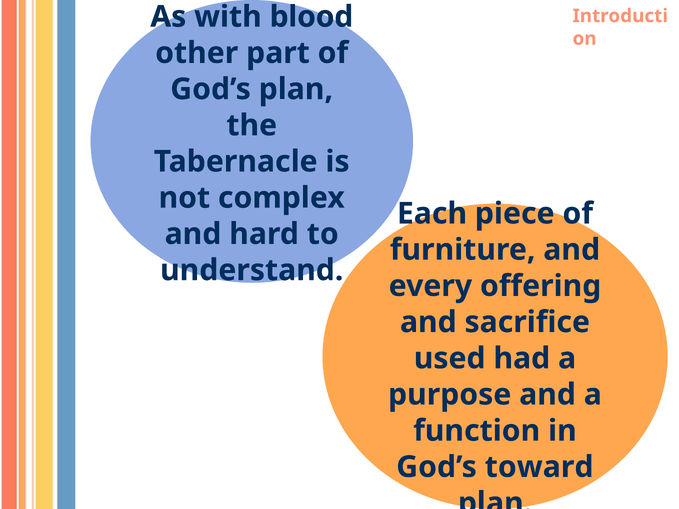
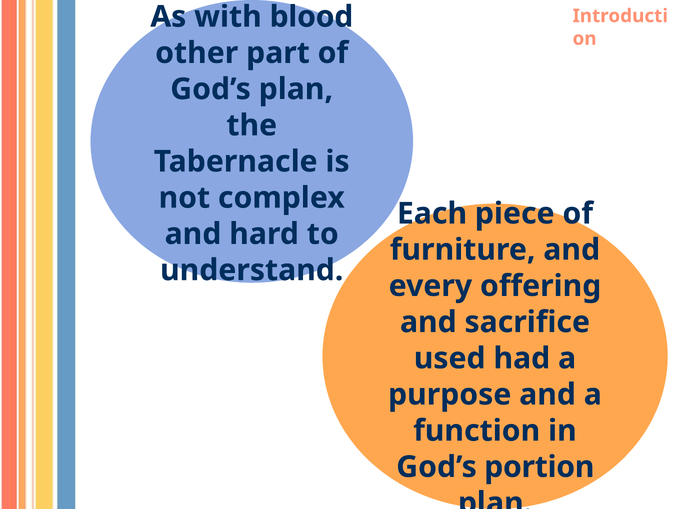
toward: toward -> portion (539, 467)
